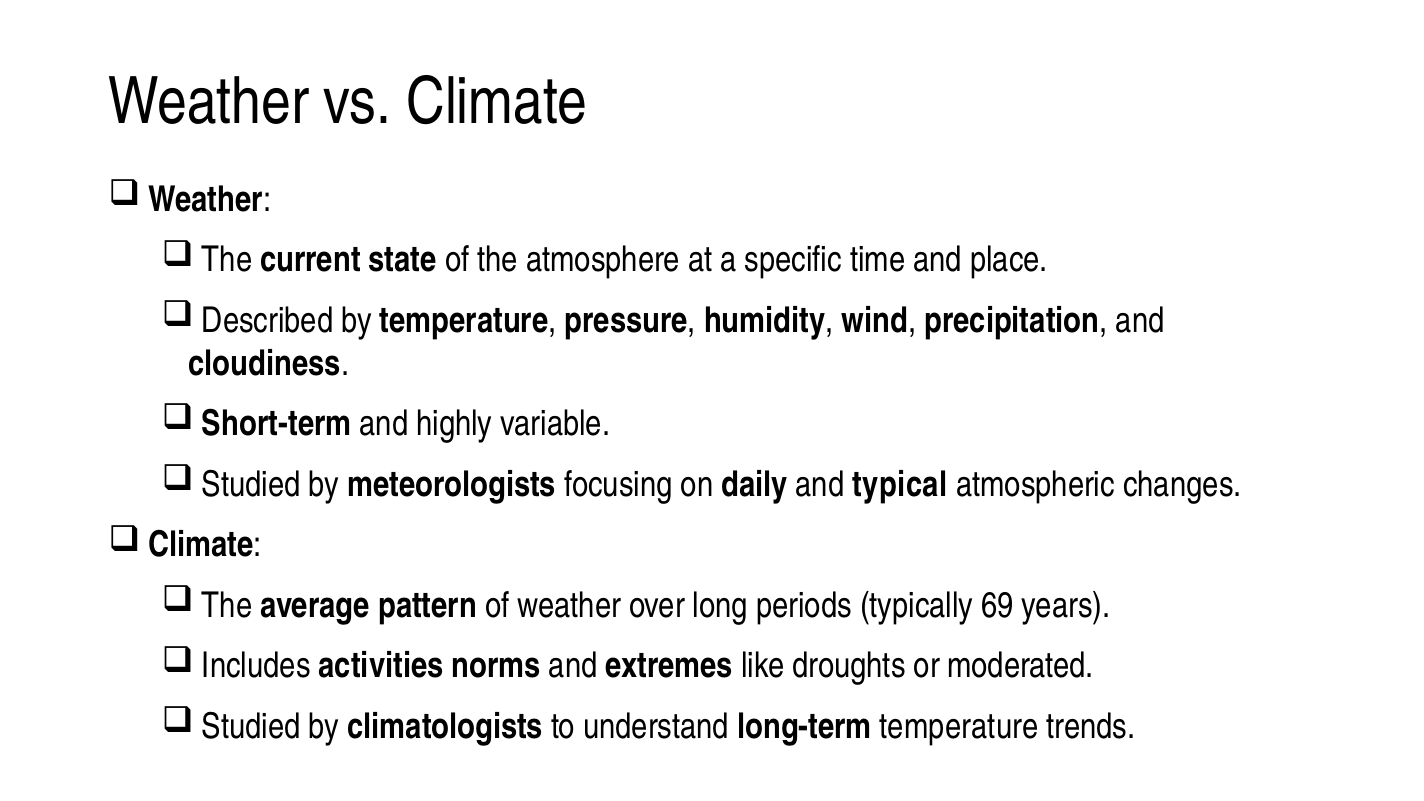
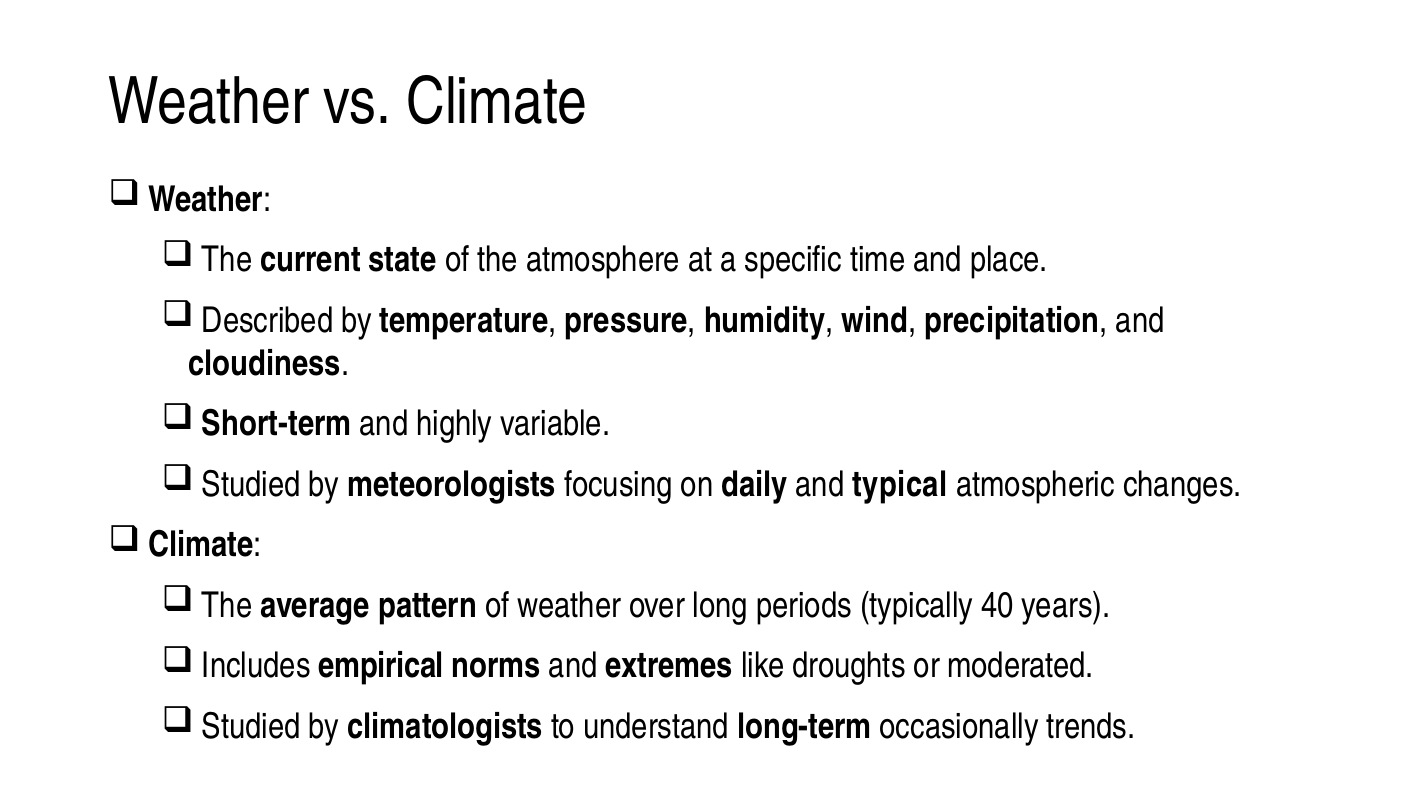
69: 69 -> 40 (998, 606)
activities: activities -> empirical (381, 666)
long-term temperature: temperature -> occasionally (959, 727)
